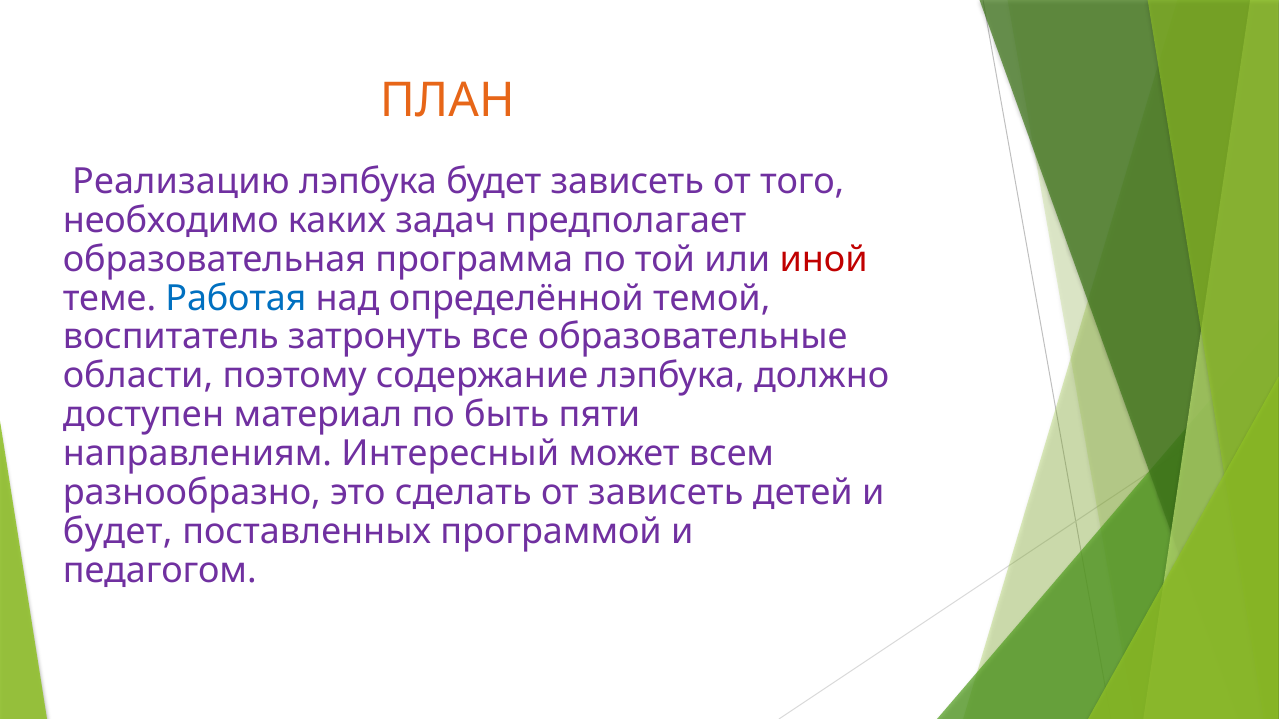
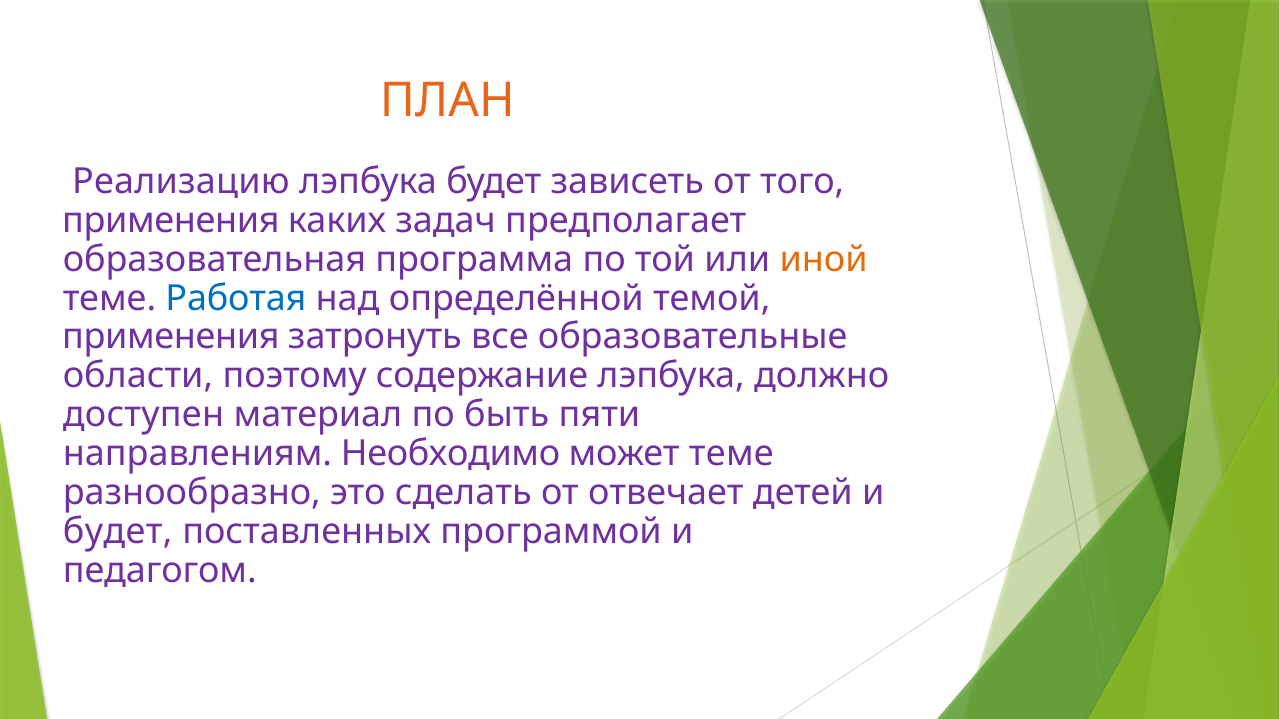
необходимо: необходимо -> применения (171, 221)
иной colour: red -> orange (824, 259)
воспитатель: воспитатель -> применения (171, 337)
Интересный: Интересный -> Необходимо (451, 454)
может всем: всем -> теме (731, 454)
от зависеть: зависеть -> отвечает (666, 493)
